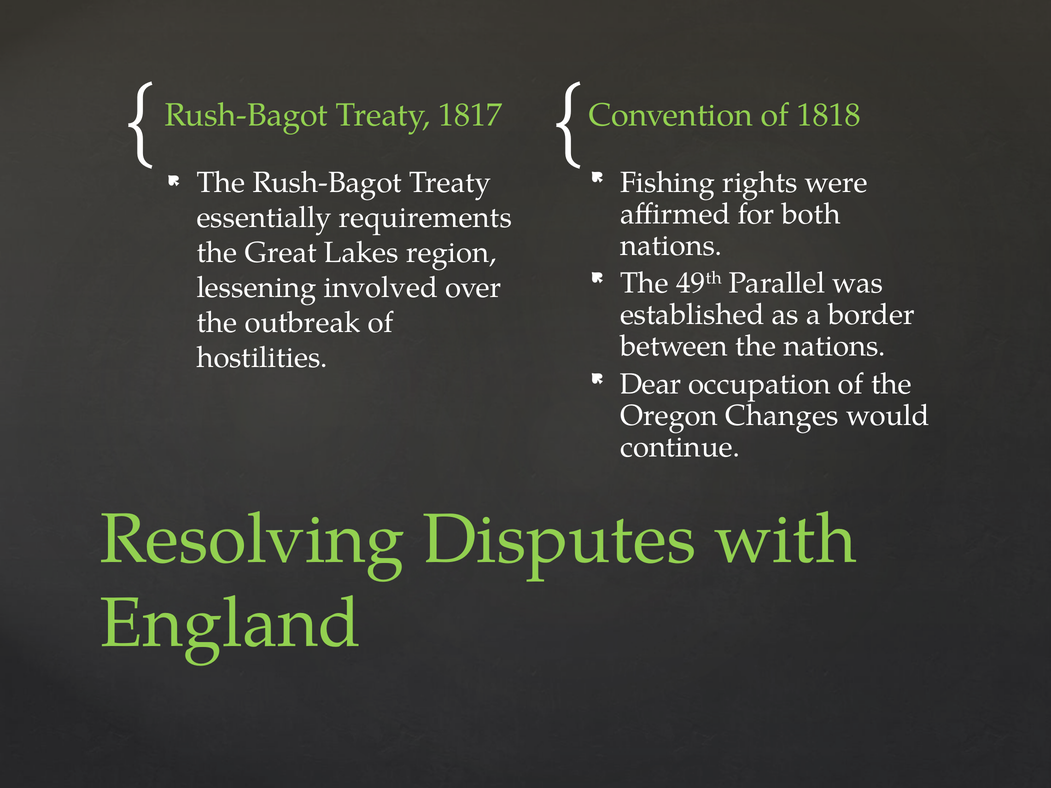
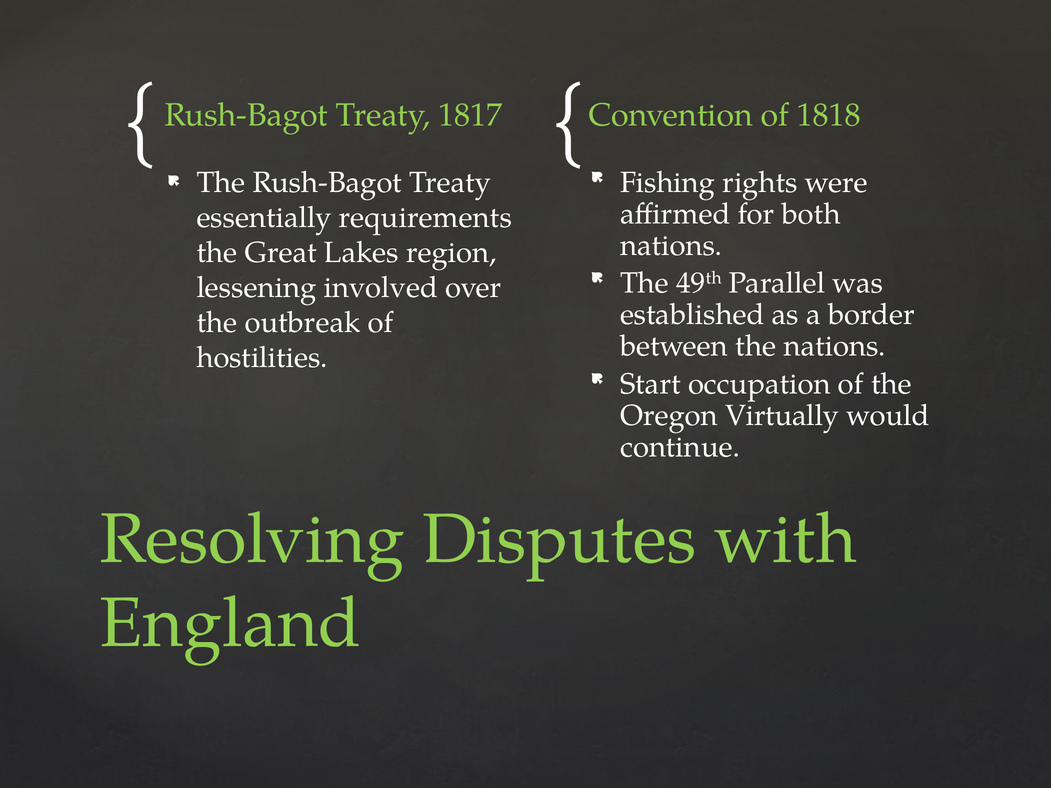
Dear: Dear -> Start (650, 384)
Changes: Changes -> Virtually (782, 416)
